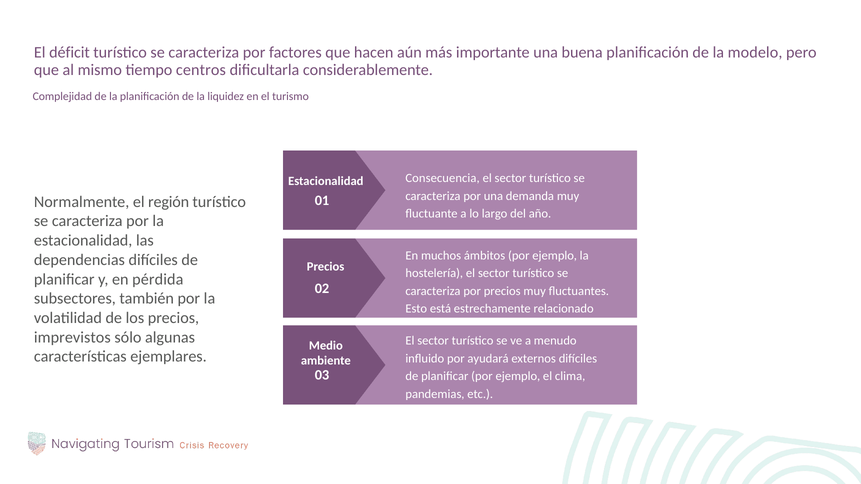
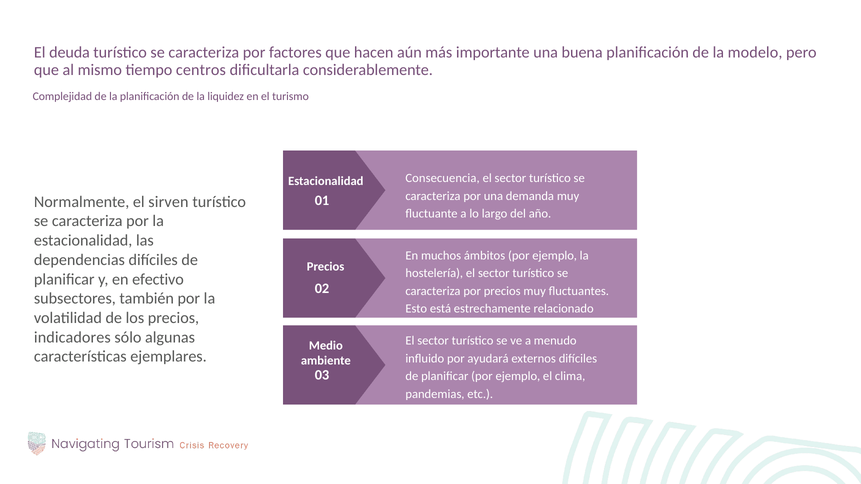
déficit: déficit -> deuda (70, 53)
región: región -> sirven (168, 202)
pérdida: pérdida -> efectivo (158, 279)
imprevistos: imprevistos -> indicadores (72, 338)
